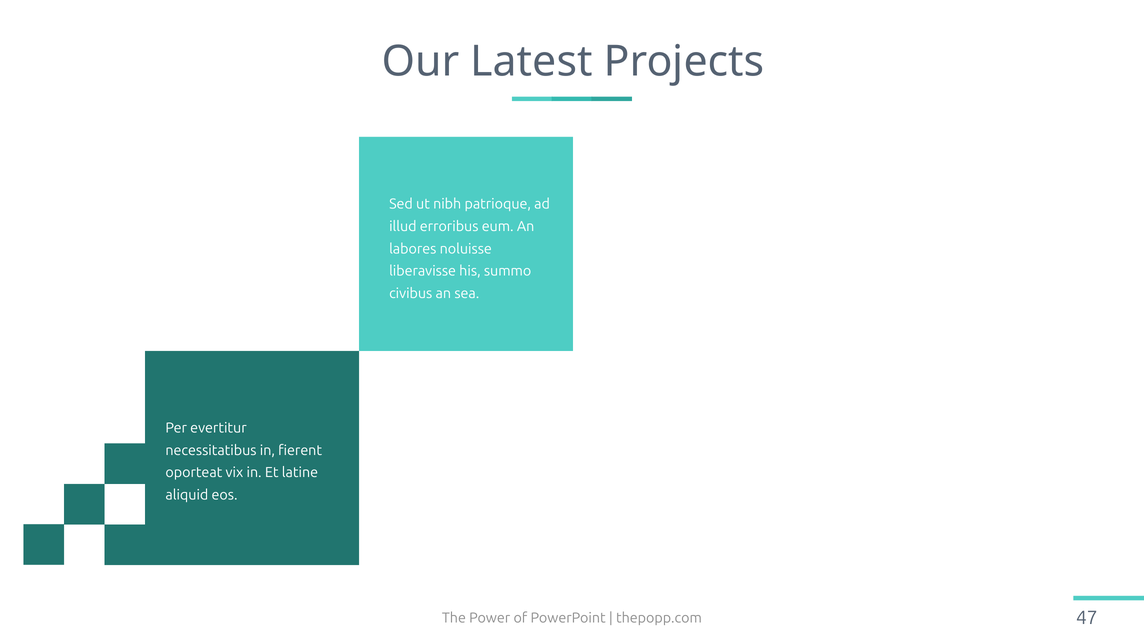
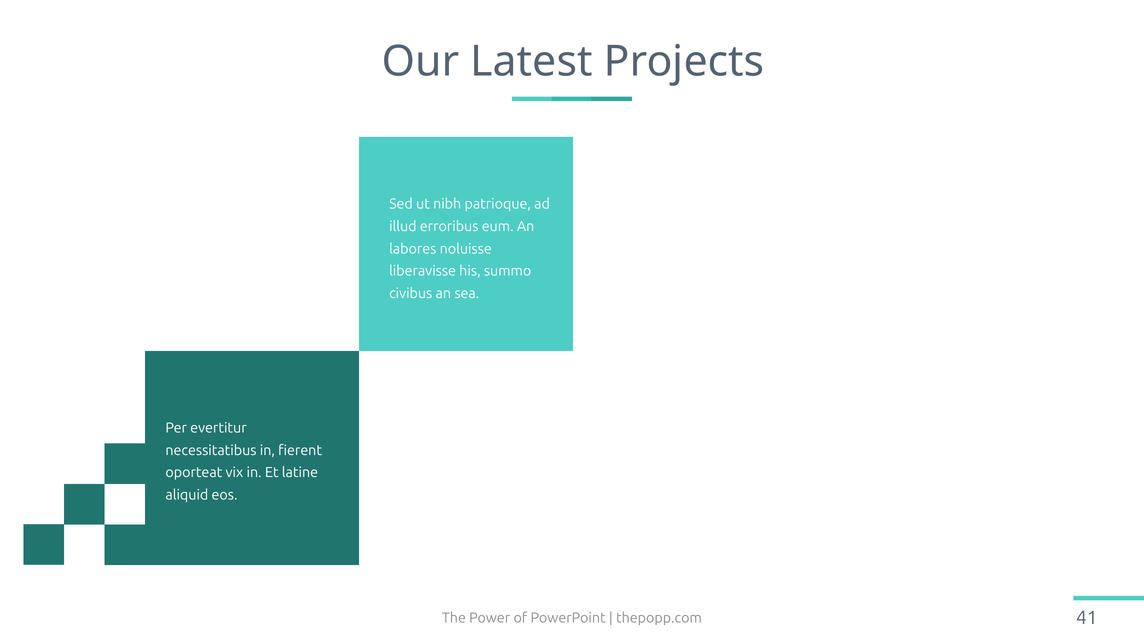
47: 47 -> 41 (1087, 617)
